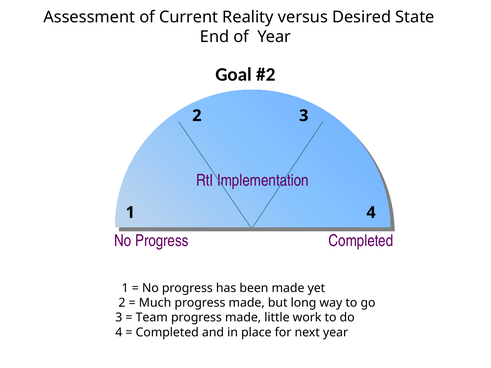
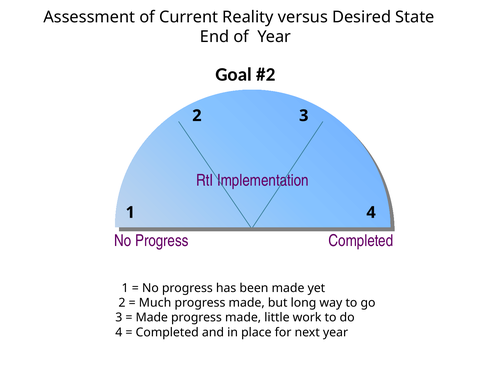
Team: Team -> Made (152, 318)
